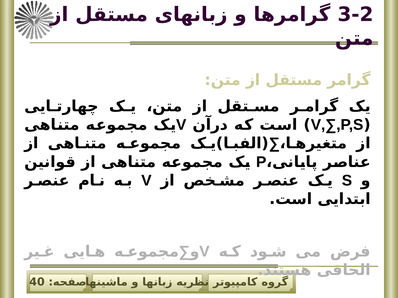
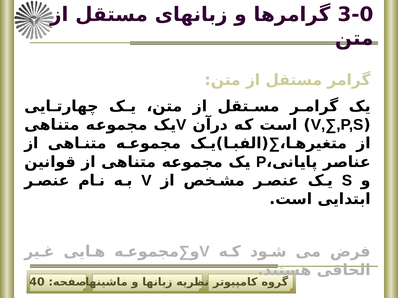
3-2: 3-2 -> 3-0 (356, 14)
